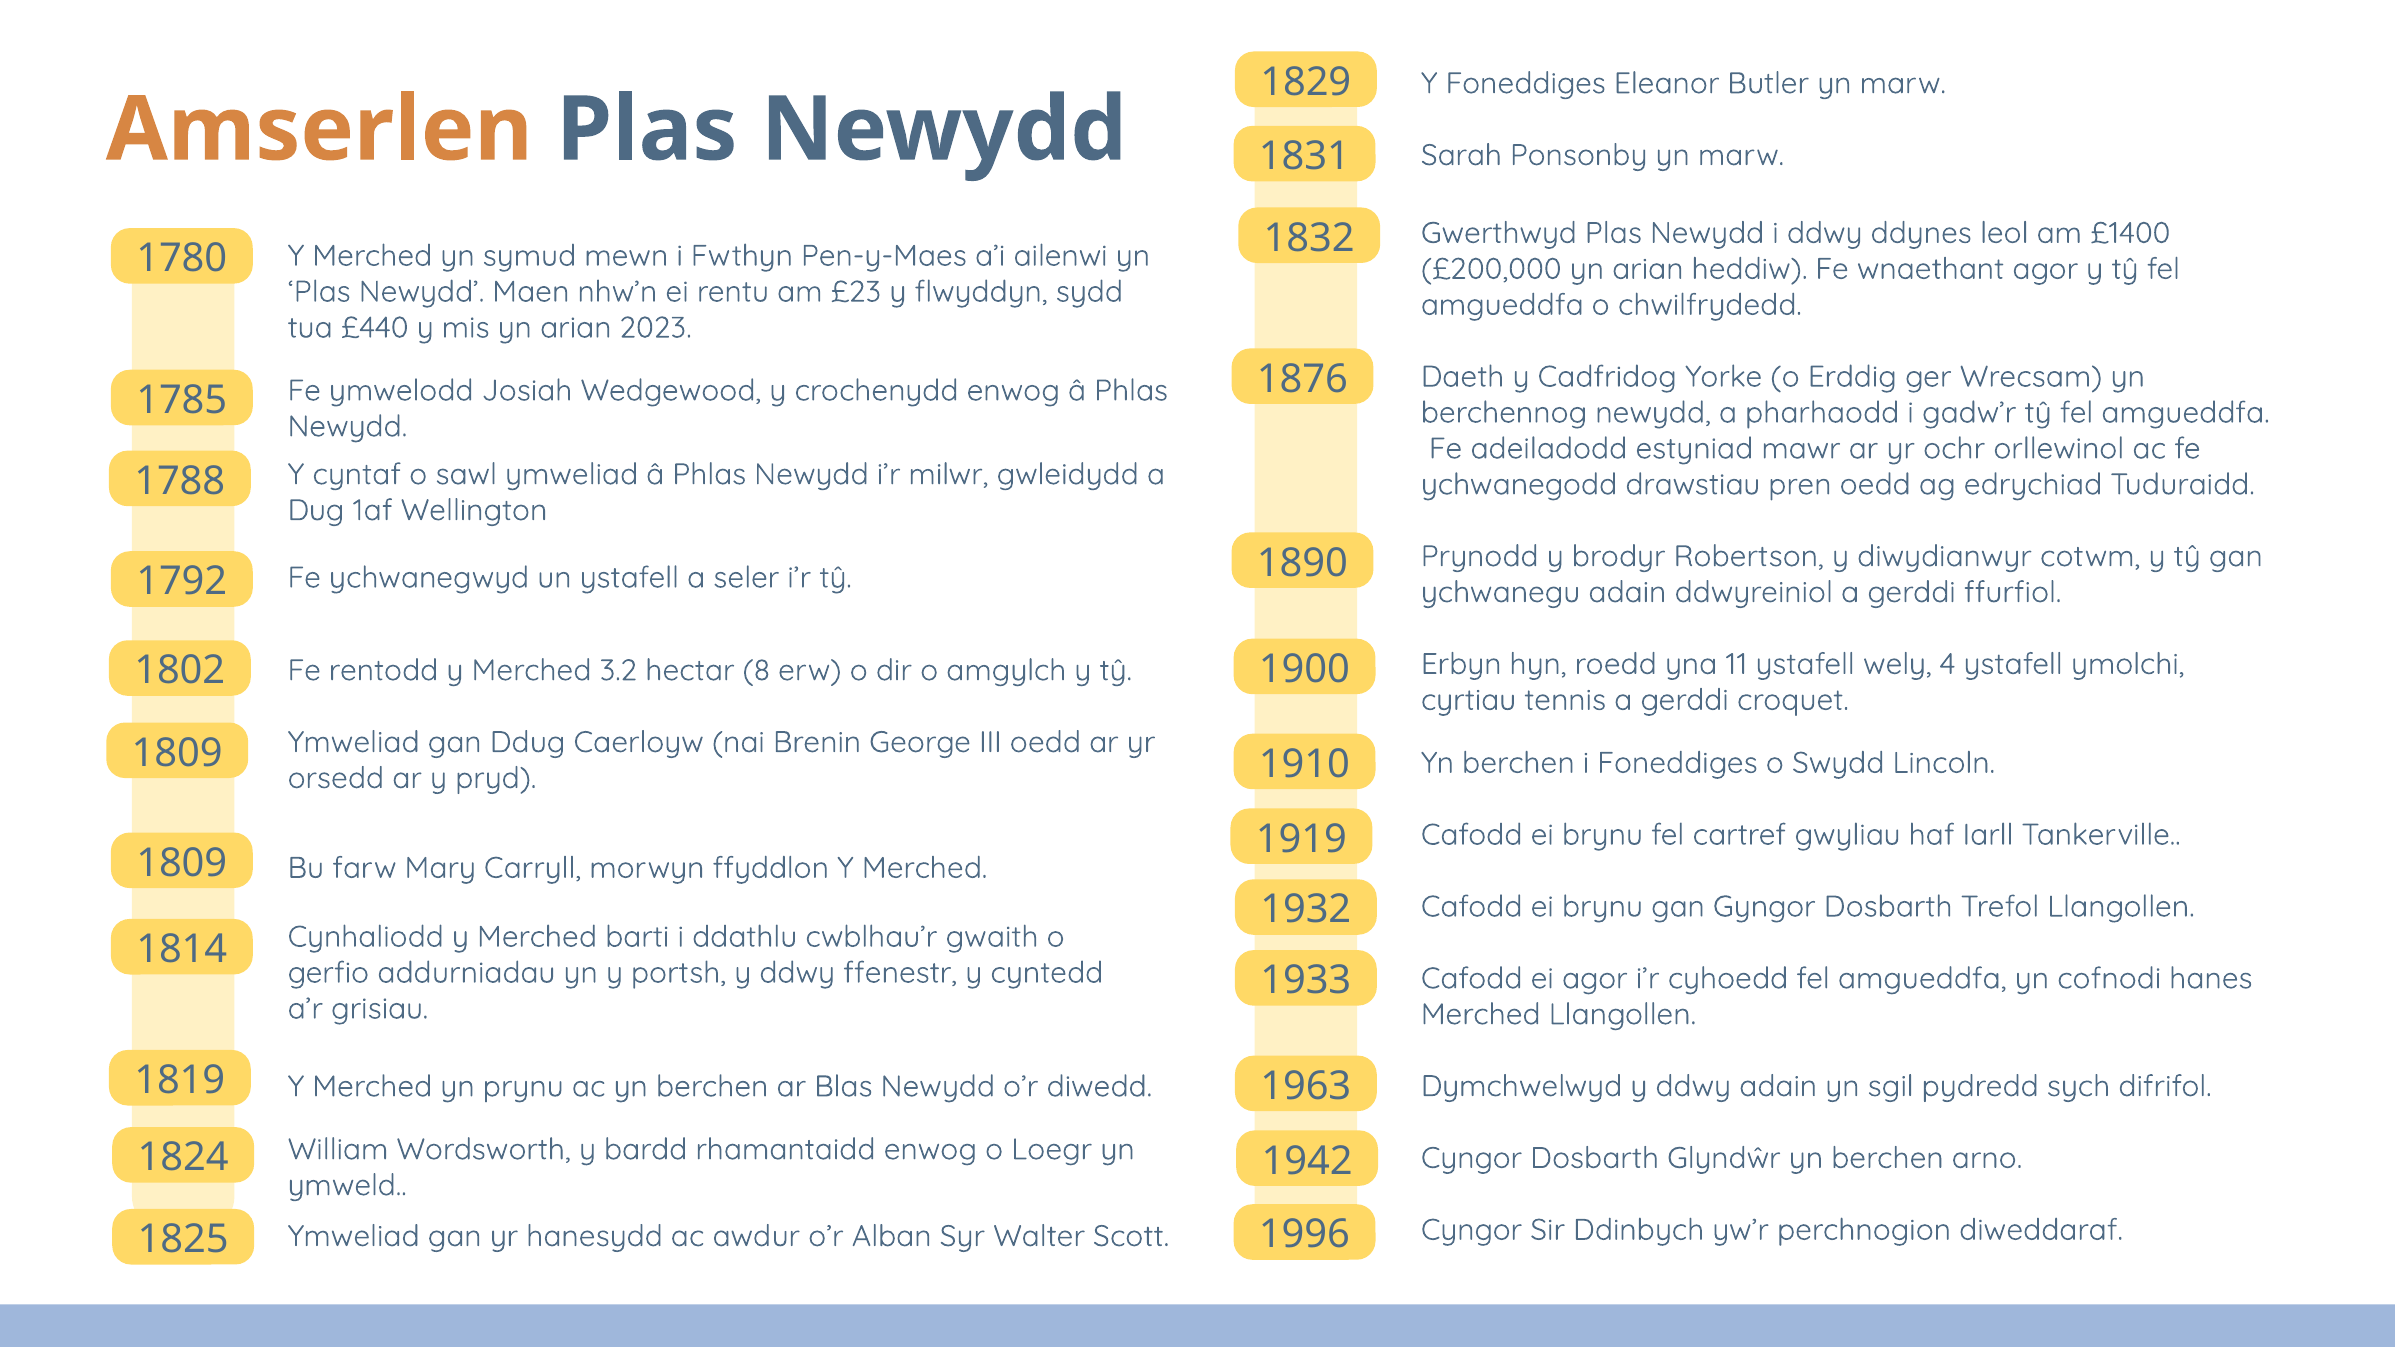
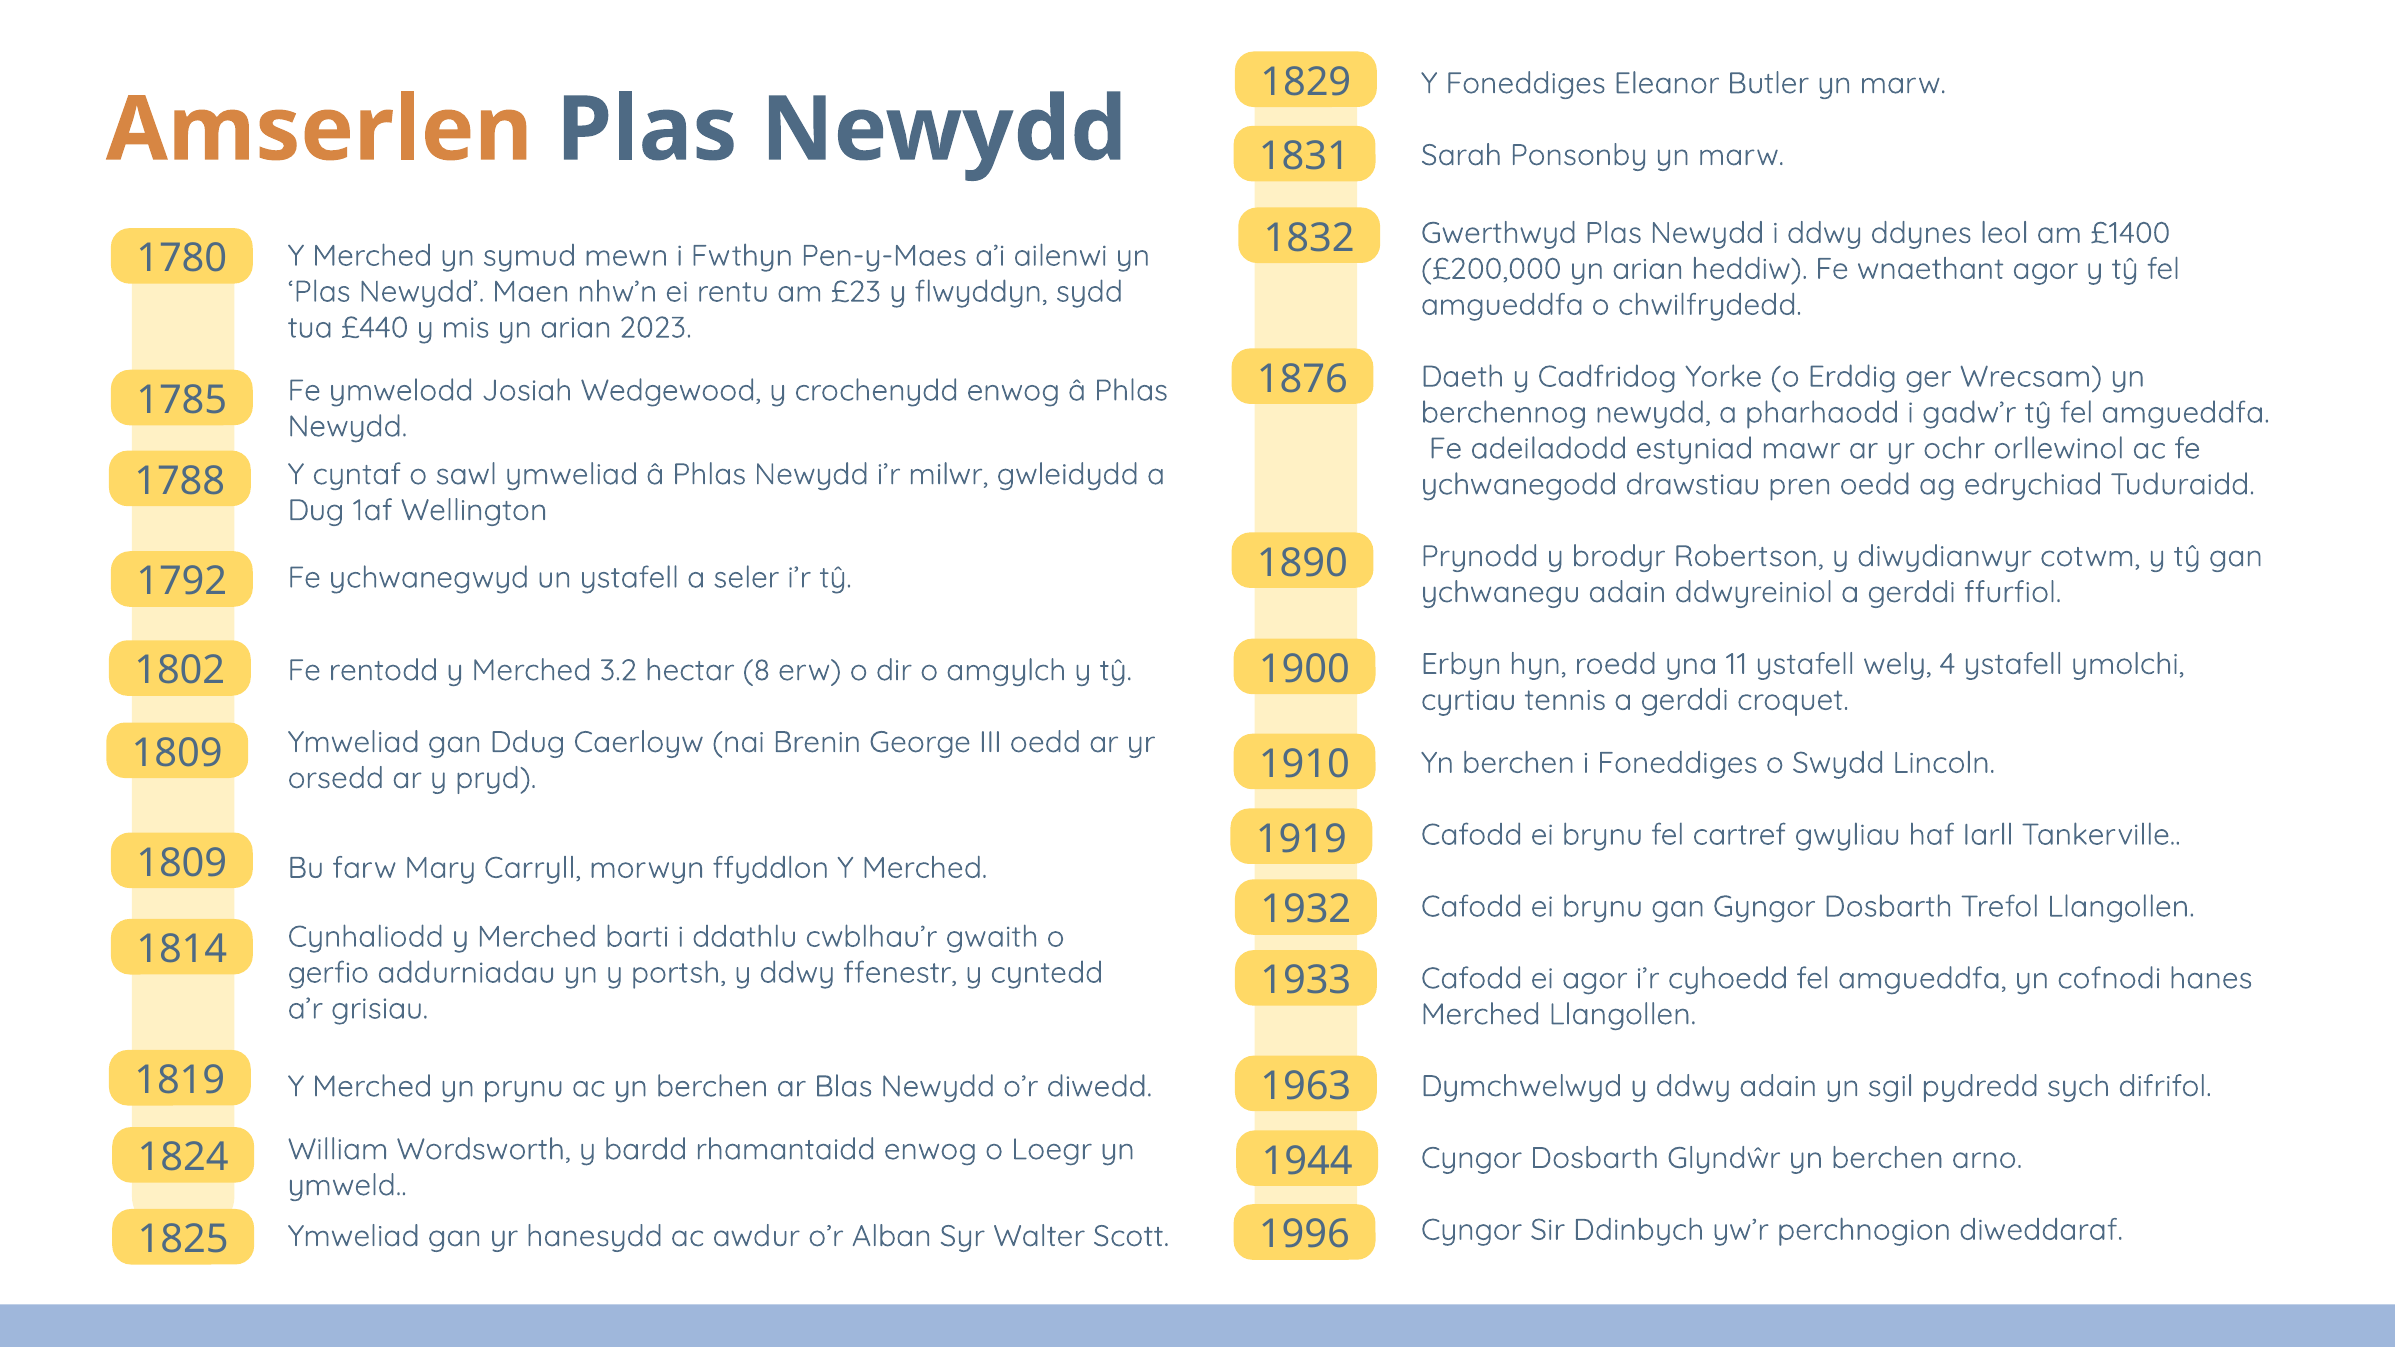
1942: 1942 -> 1944 (1307, 1161)
